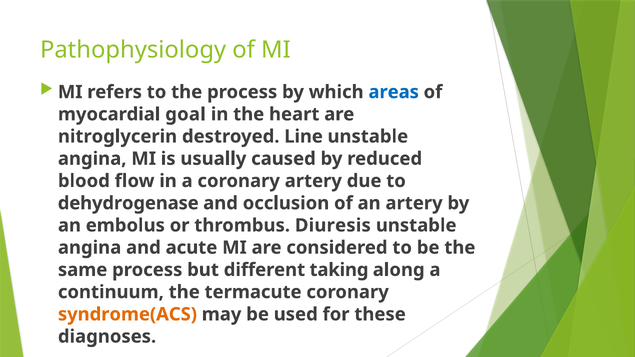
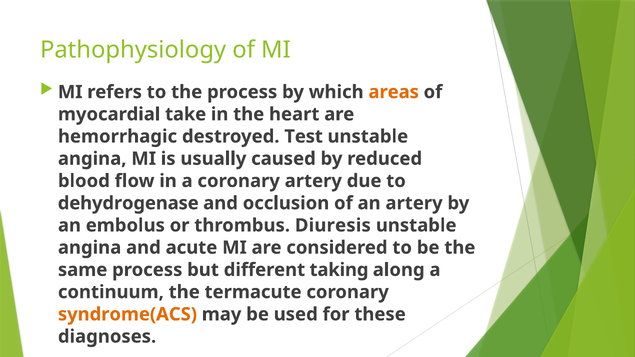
areas colour: blue -> orange (394, 92)
goal: goal -> take (186, 114)
nitroglycerin: nitroglycerin -> hemorrhagic (118, 137)
Line: Line -> Test (304, 137)
